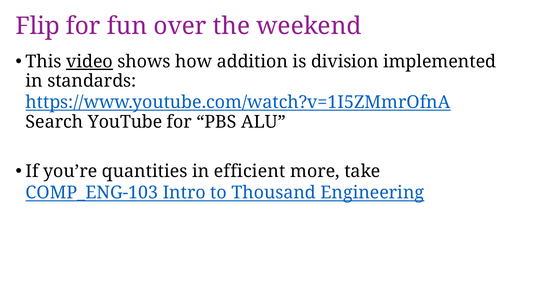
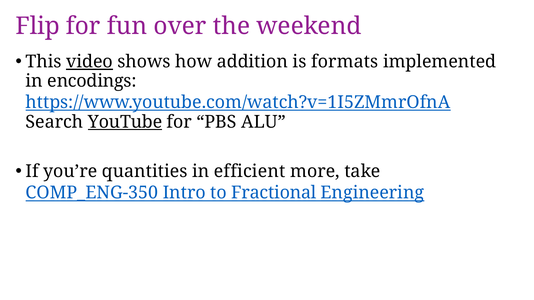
division: division -> formats (345, 62)
standards: standards -> encodings (92, 81)
YouTube underline: none -> present (125, 122)
COMP_ENG-103: COMP_ENG-103 -> COMP_ENG-350 (92, 193)
Thousand: Thousand -> Fractional (274, 193)
